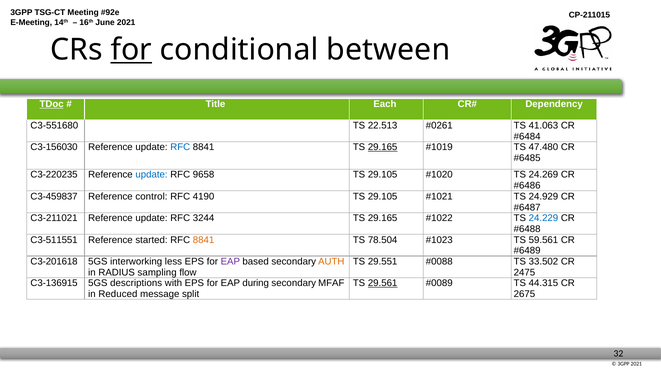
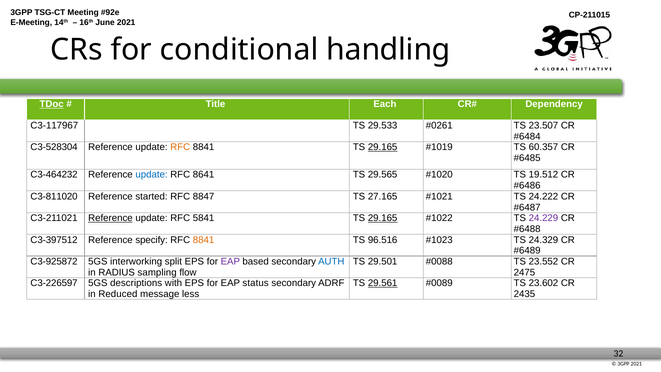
for underline: present -> none (131, 50)
between: between -> handling (388, 50)
C3-551680: C3-551680 -> C3-117967 (54, 125)
22.513: 22.513 -> 29.533 (383, 125)
41.063: 41.063 -> 23.507 (543, 125)
C3-156030: C3-156030 -> C3-528304 (54, 147)
RFC colour: blue -> orange (180, 147)
47.480: 47.480 -> 60.357 (543, 147)
C3-220235: C3-220235 -> C3-464232 (54, 175)
9658: 9658 -> 8641 (204, 175)
29.105: 29.105 -> 29.565 (383, 175)
24.269: 24.269 -> 19.512 (543, 175)
C3-459837: C3-459837 -> C3-811020 (54, 196)
control: control -> started (152, 196)
4190: 4190 -> 8847 (204, 196)
29.105: 29.105 -> 27.165 (383, 196)
24.929: 24.929 -> 24.222 (543, 196)
Reference underline: none -> present (110, 218)
3244: 3244 -> 5841 (204, 218)
29.165 underline: none -> present (383, 218)
24.229 colour: blue -> purple (543, 218)
C3-511551: C3-511551 -> C3-397512 (54, 240)
started: started -> specify (152, 240)
78.504: 78.504 -> 96.516 (383, 240)
59.561: 59.561 -> 24.329 (543, 240)
C3-201618: C3-201618 -> C3-925872 (54, 261)
less: less -> split (173, 261)
AUTH colour: orange -> blue (331, 261)
29.551: 29.551 -> 29.501 (383, 261)
33.502: 33.502 -> 23.552 (543, 261)
C3-136915: C3-136915 -> C3-226597 (54, 283)
during: during -> status (256, 283)
MFAF: MFAF -> ADRF (331, 283)
44.315: 44.315 -> 23.602 (543, 283)
split: split -> less (191, 294)
2675: 2675 -> 2435 (524, 294)
